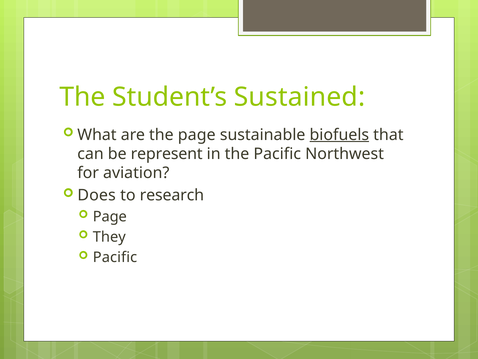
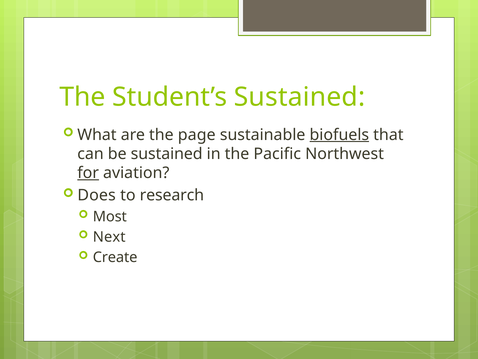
be represent: represent -> sustained (167, 154)
for underline: none -> present (88, 173)
Page: Page -> Most (110, 216)
They: They -> Next (109, 237)
Pacific: Pacific -> Create (115, 257)
